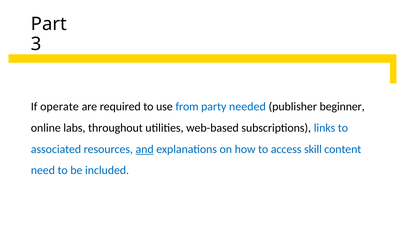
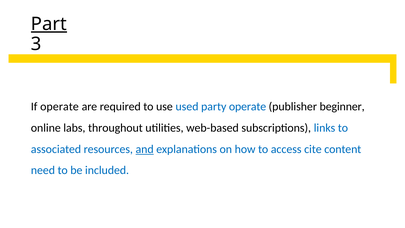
Part underline: none -> present (49, 24)
from: from -> used (187, 107)
party needed: needed -> operate (248, 107)
skill: skill -> cite (313, 149)
